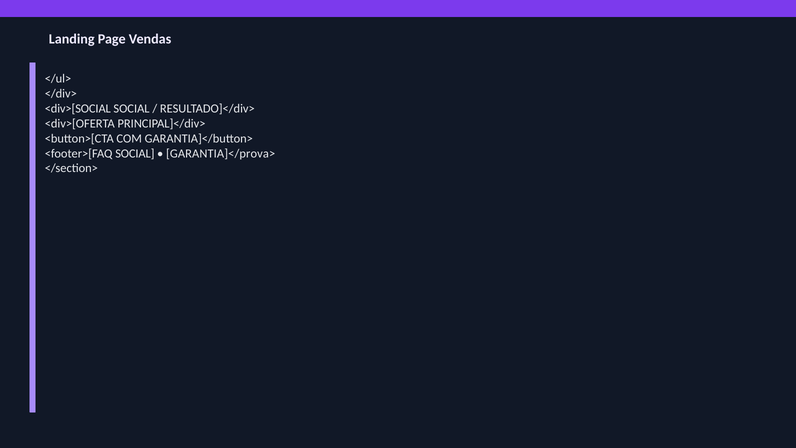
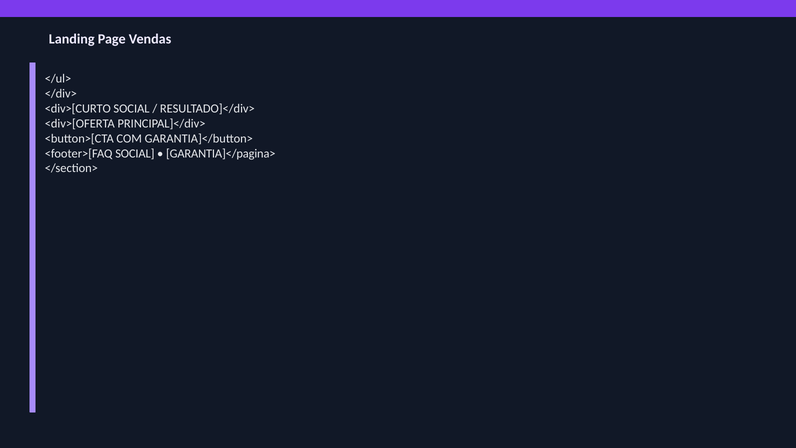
<div>[SOCIAL: <div>[SOCIAL -> <div>[CURTO (78, 109)
GARANTIA]</prova>: GARANTIA]</prova> -> GARANTIA]</pagina> (221, 153)
